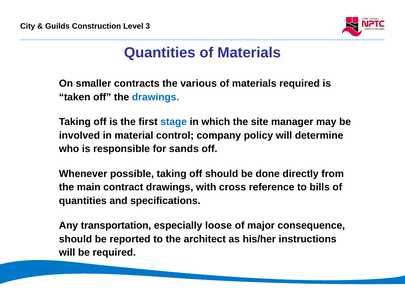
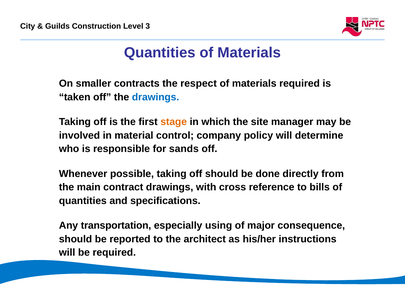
various: various -> respect (199, 83)
stage colour: blue -> orange (174, 122)
loose: loose -> using (219, 225)
